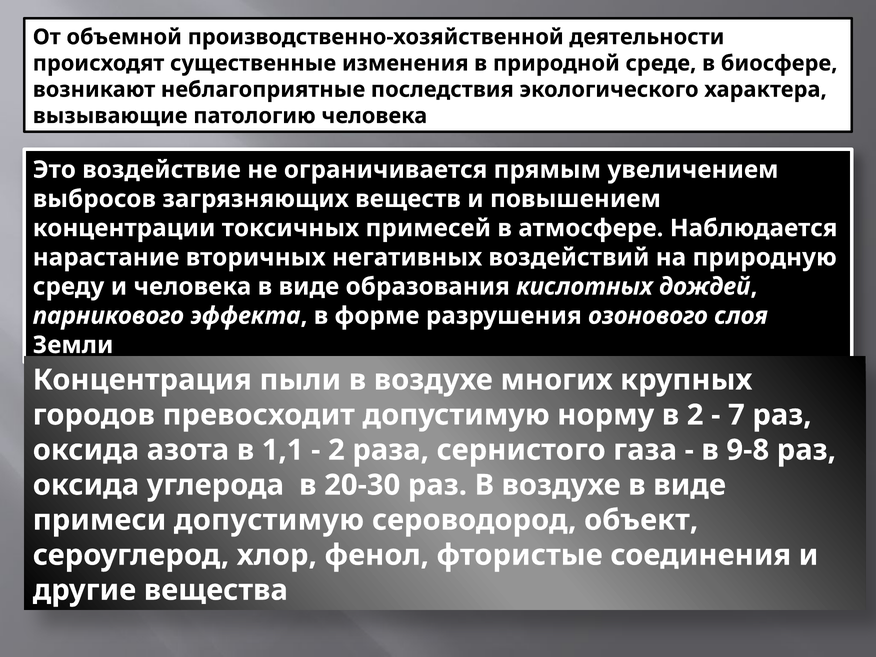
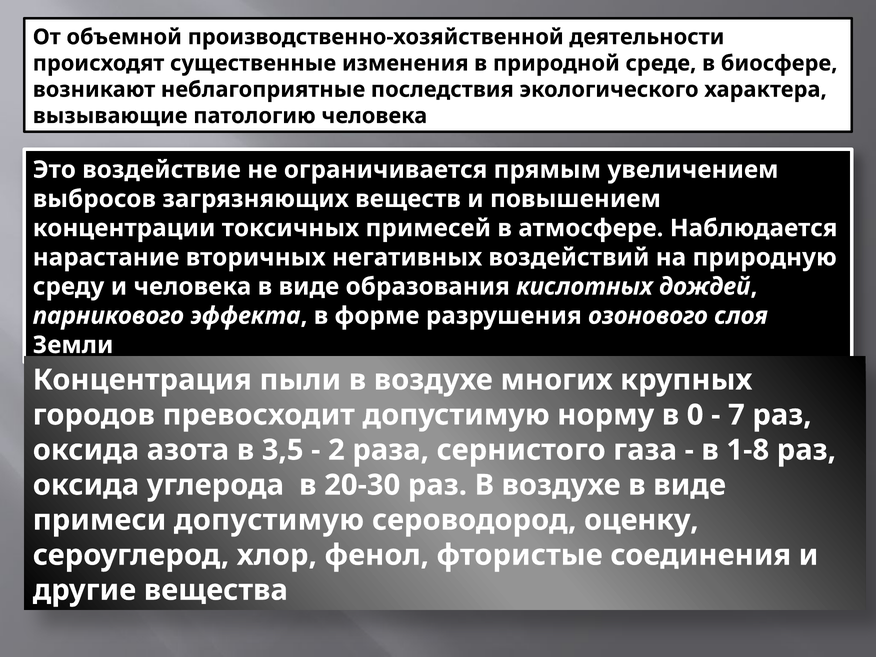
в 2: 2 -> 0 (695, 415)
1,1: 1,1 -> 3,5 (283, 450)
9-8: 9-8 -> 1-8 (748, 450)
объект: объект -> оценку (641, 520)
